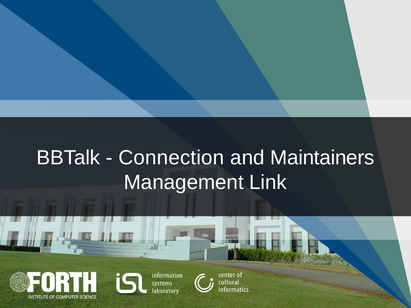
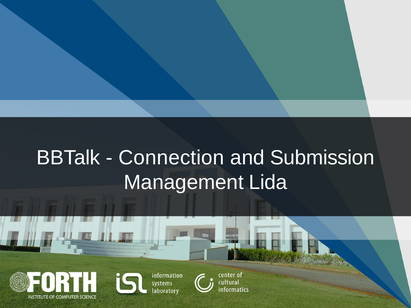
Maintainers: Maintainers -> Submission (322, 158)
Link: Link -> Lida (268, 182)
